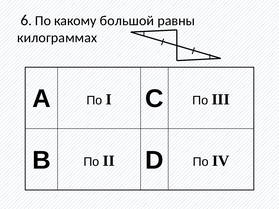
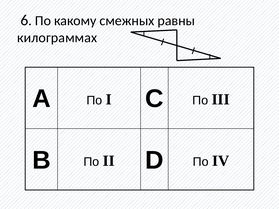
большой: большой -> смежных (127, 21)
